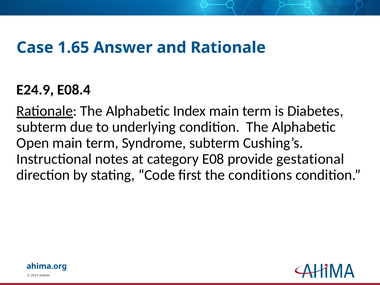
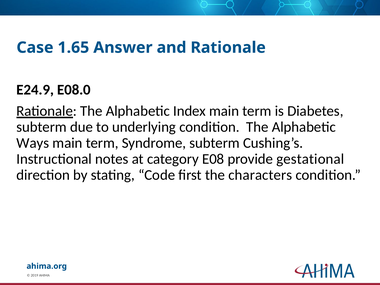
E08.4: E08.4 -> E08.0 (74, 90)
Open: Open -> Ways (33, 143)
conditions: conditions -> characters (260, 175)
